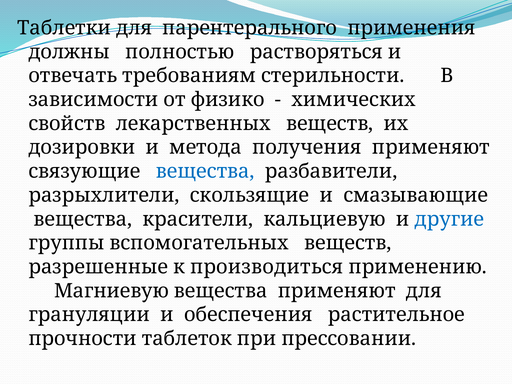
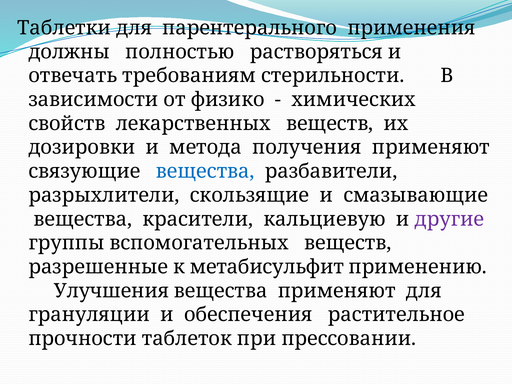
другие colour: blue -> purple (449, 219)
производиться: производиться -> метабисульфит (267, 267)
Магниевую: Магниевую -> Улучшения (112, 291)
